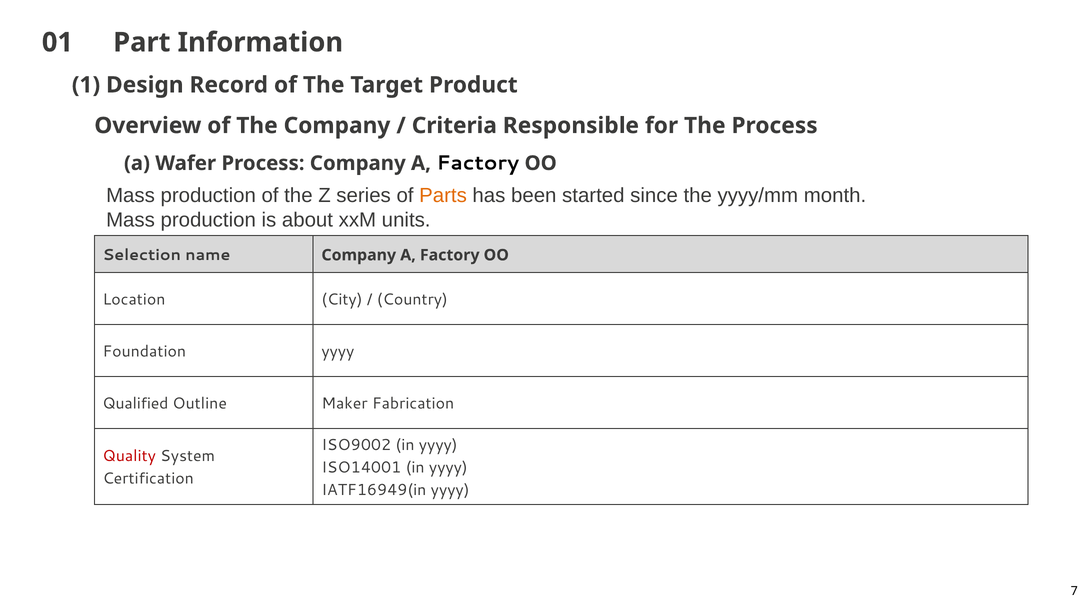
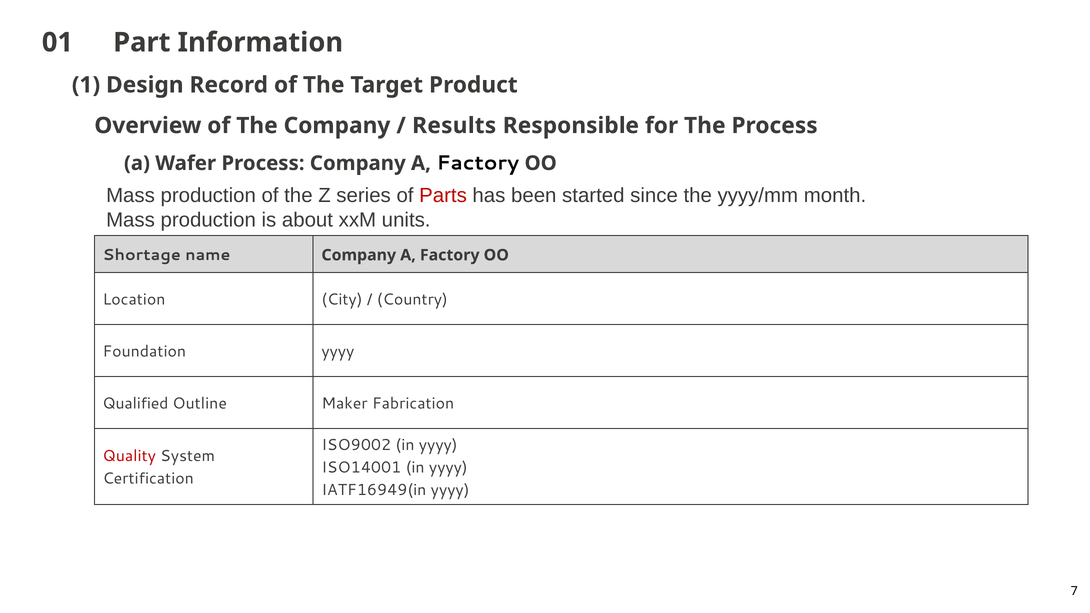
Criteria: Criteria -> Results (454, 126)
Parts colour: orange -> red (443, 196)
Selection: Selection -> Shortage (142, 255)
